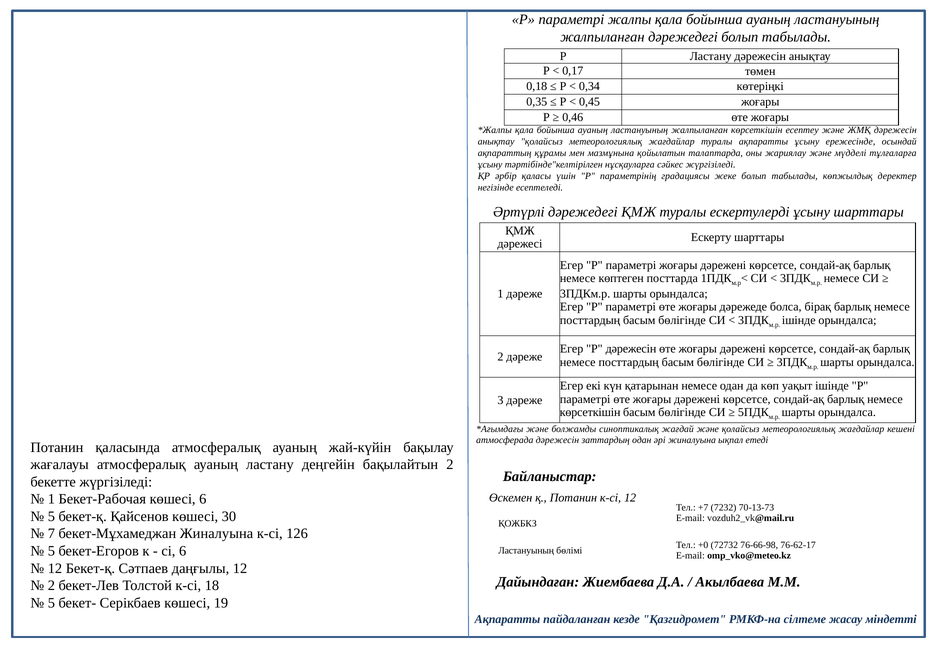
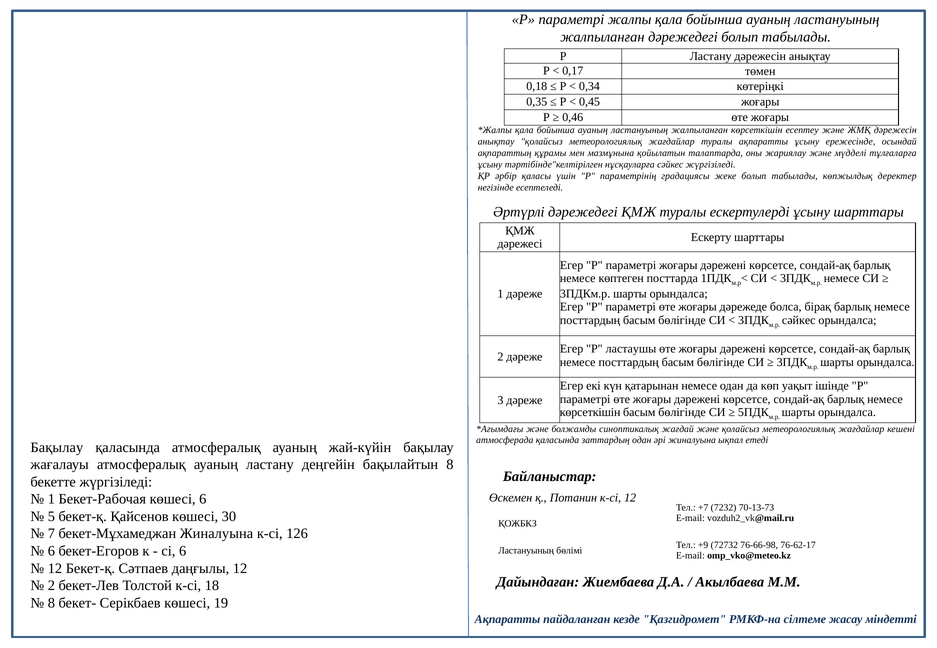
ішінде: ішінде -> сәйкес (799, 320)
Р дәрежесін: дәрежесін -> ластаушы (631, 349)
атмосферада дәрежесін: дәрежесін -> қаласында (557, 441)
Потанин: Потанин -> Бақылау (57, 448)
бақылайтын 2: 2 -> 8 (450, 465)
+0: +0 -> +9 (703, 546)
5: 5 -> 6 (51, 552)
5: 5 -> 8 (51, 603)
